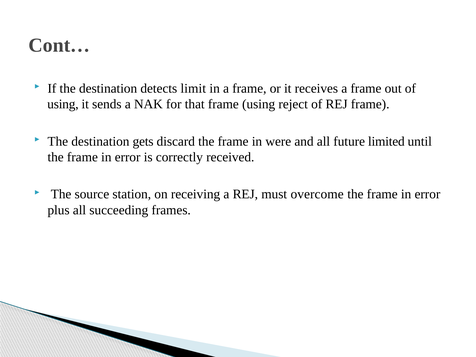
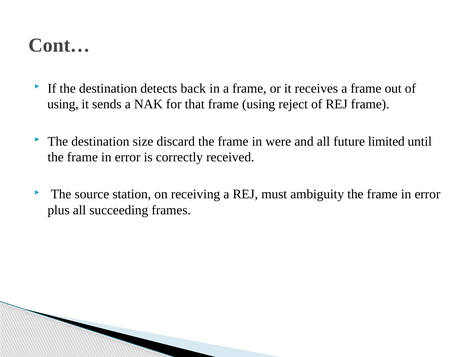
limit: limit -> back (193, 88)
gets: gets -> size (143, 141)
overcome: overcome -> ambiguity (317, 194)
